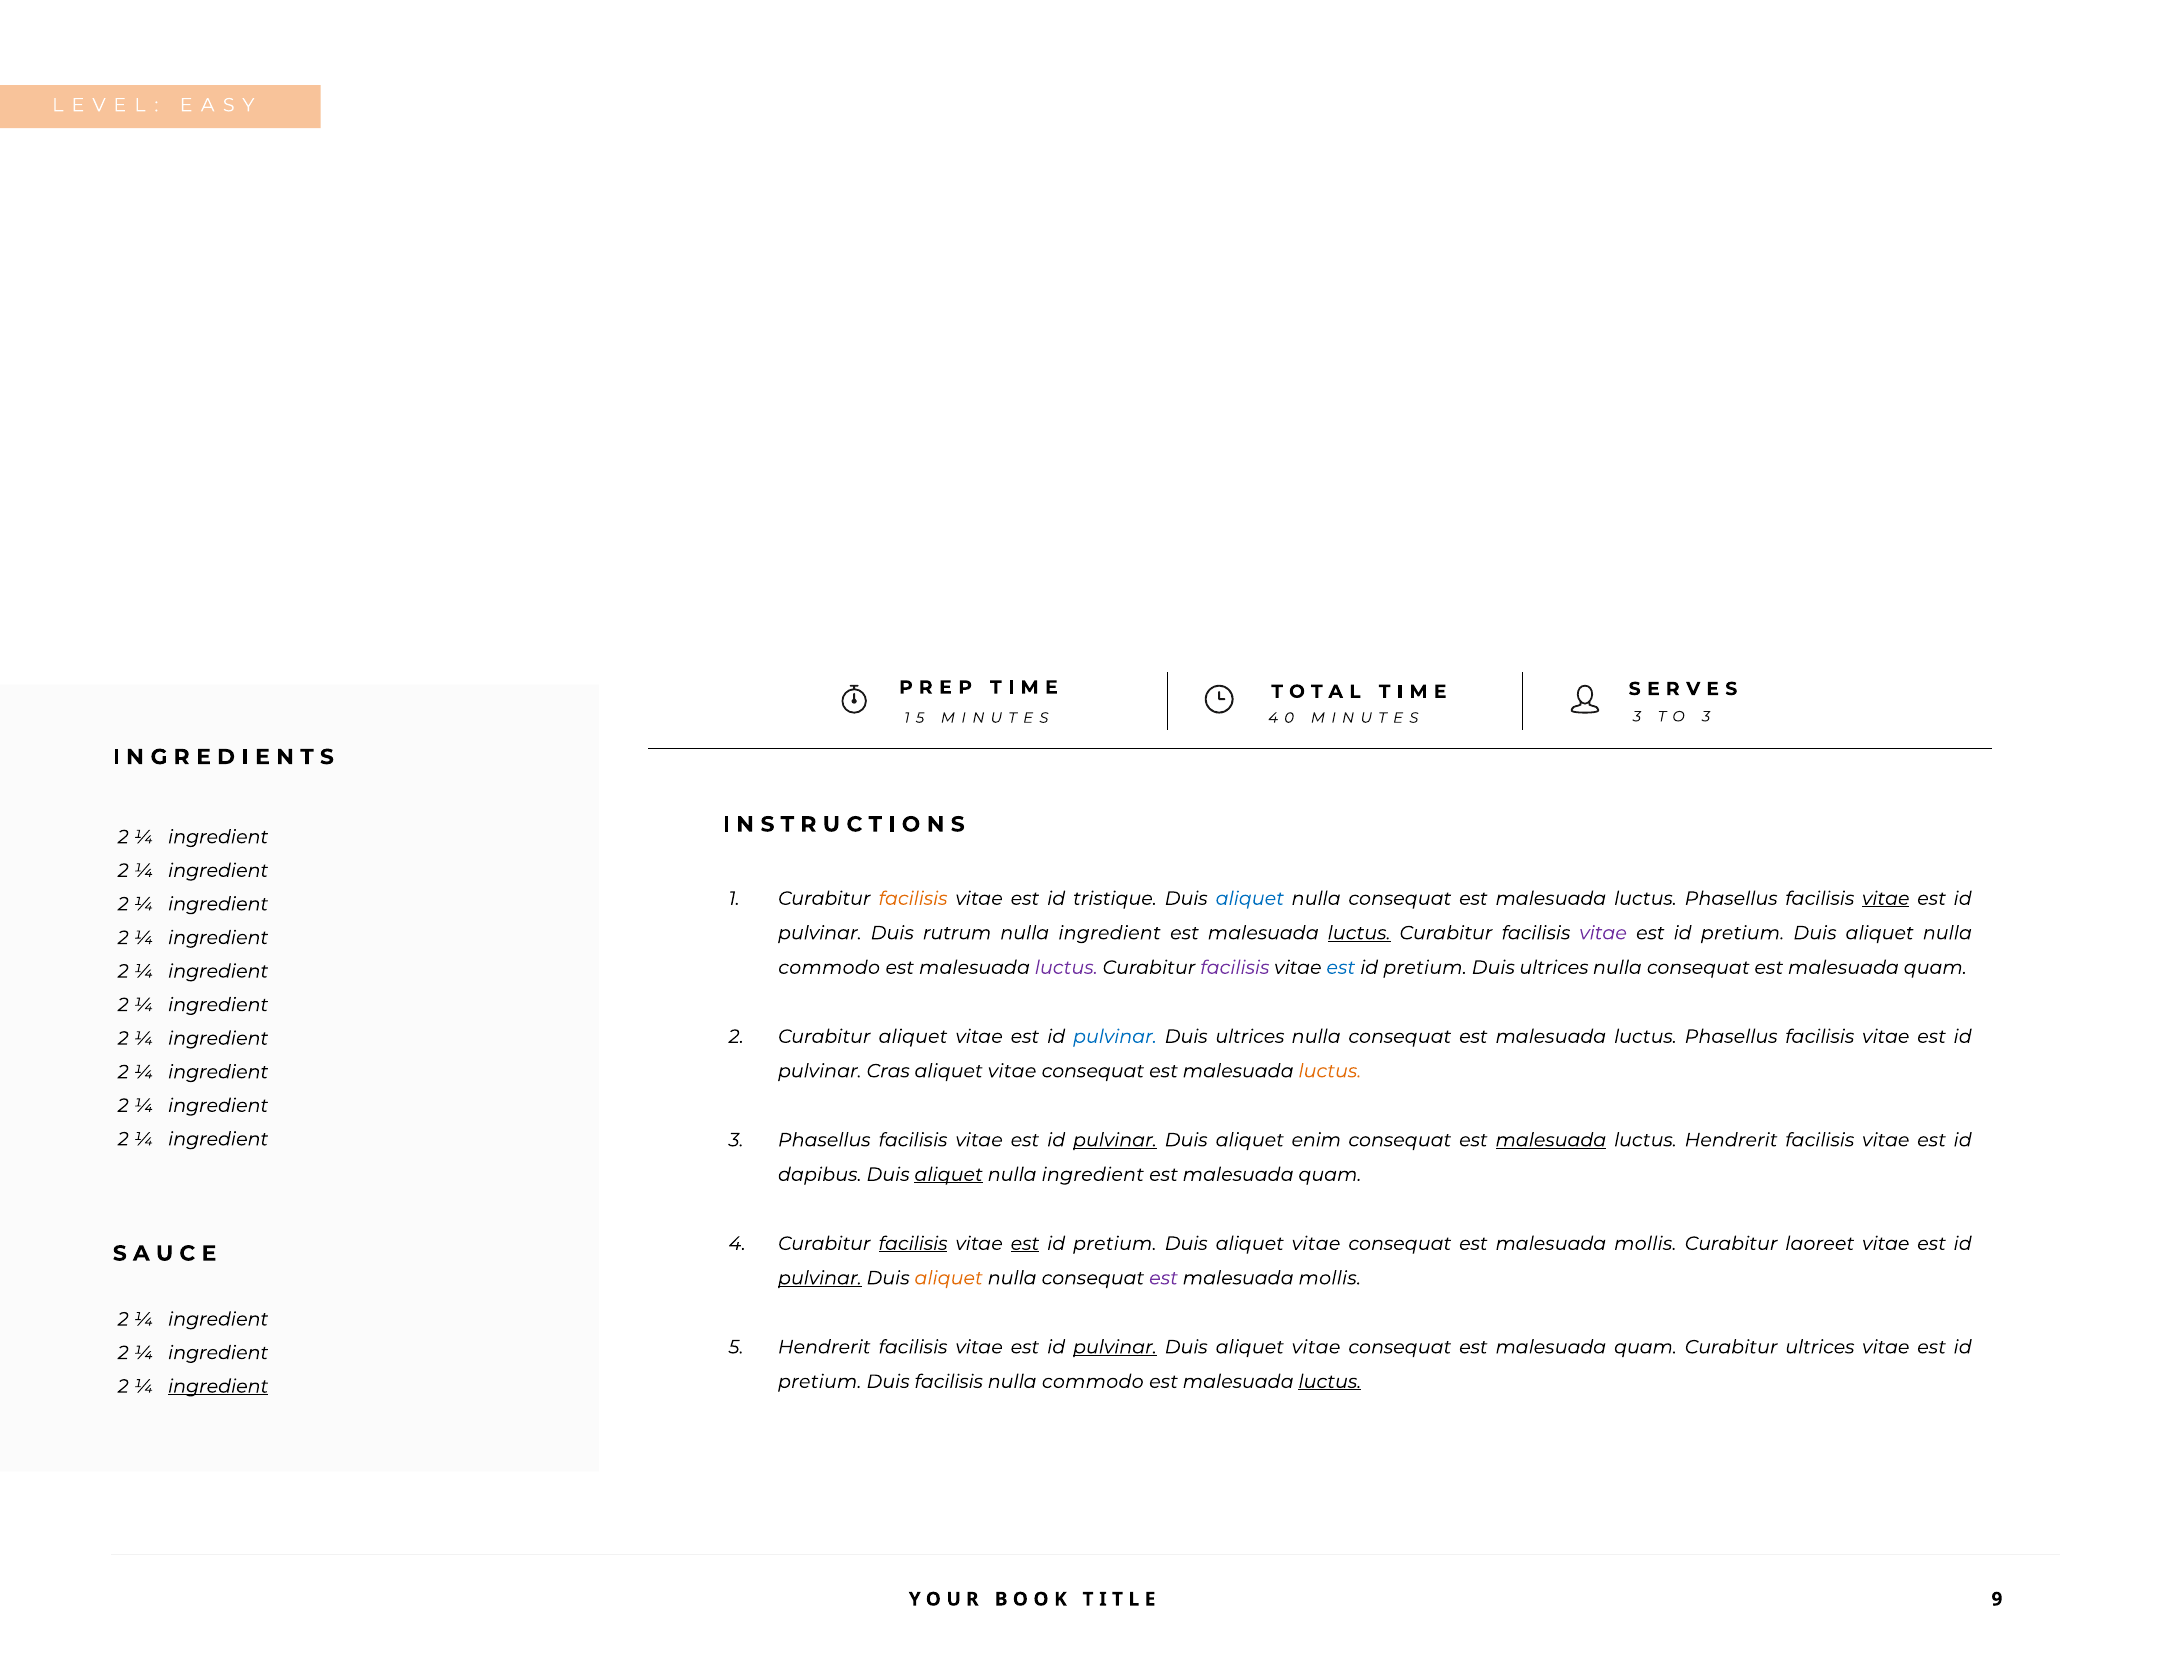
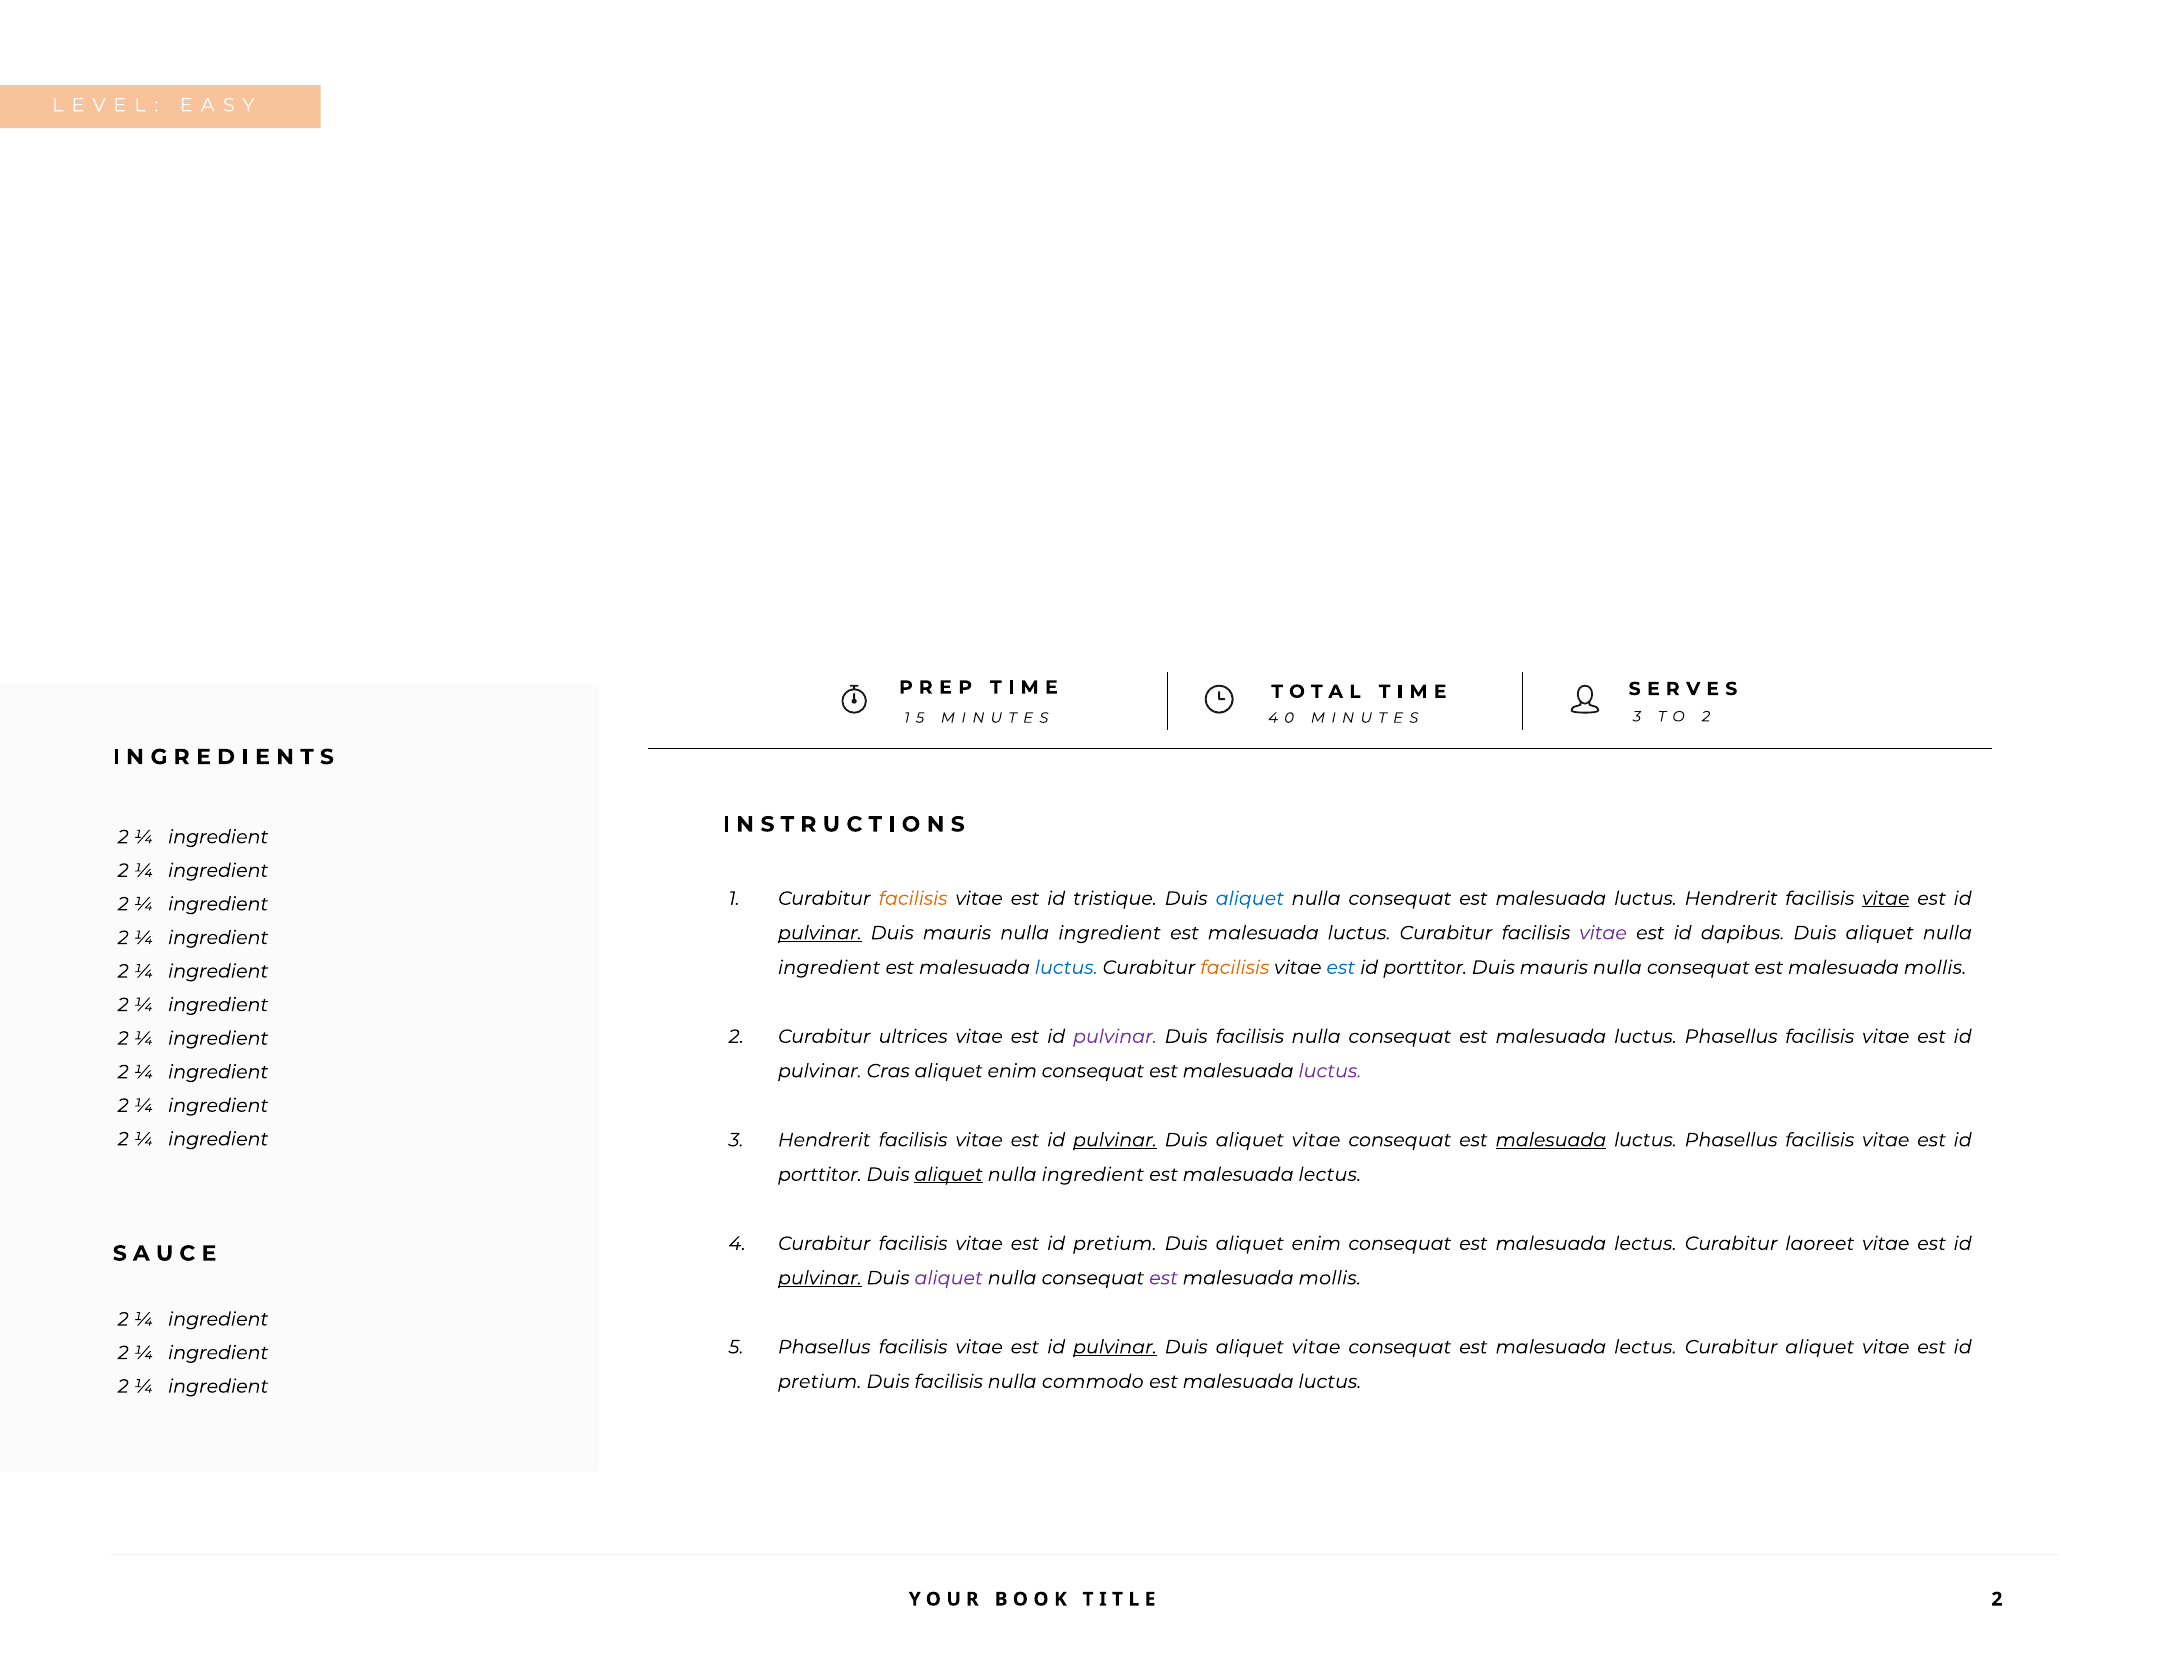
3: 3 -> 2 (1706, 716)
Phasellus: Phasellus -> Hendrerit (1731, 898)
pulvinar underline: none -> present (820, 933)
rutrum: rutrum -> mauris (957, 933)
luctus underline: present -> none (1359, 933)
pretium: pretium -> dapibus (1743, 933)
commodo: commodo -> ingredient (829, 967)
luctus colour: purple -> blue (1066, 967)
facilisis colour: purple -> orange (1235, 967)
pretium: pretium -> porttitor (1425, 967)
ultrices: ultrices -> mauris (1554, 967)
quam: quam -> mollis (1935, 967)
Curabitur aliquet: aliquet -> ultrices (913, 1036)
pulvinar colour: blue -> purple (1115, 1036)
ultrices: ultrices -> facilisis (1250, 1036)
vitae: vitae -> enim (1012, 1071)
luctus colour: orange -> purple (1330, 1071)
3 Phasellus: Phasellus -> Hendrerit (824, 1140)
enim: enim -> vitae (1316, 1140)
Hendrerit: Hendrerit -> Phasellus (1731, 1140)
dapibus: dapibus -> porttitor (820, 1174)
quam: quam -> lectus (1330, 1174)
facilisis underline: present -> none (913, 1243)
est underline: present -> none (1025, 1243)
vitae: vitae -> enim (1316, 1243)
mollis: mollis -> lectus (1645, 1243)
aliquet colour: orange -> purple (949, 1278)
Hendrerit: Hendrerit -> Phasellus (824, 1347)
quam: quam -> lectus (1645, 1347)
Curabitur ultrices: ultrices -> aliquet (1820, 1347)
luctus underline: present -> none (1330, 1381)
ingredient underline: present -> none (218, 1386)
9: 9 -> 2 (1997, 1599)
